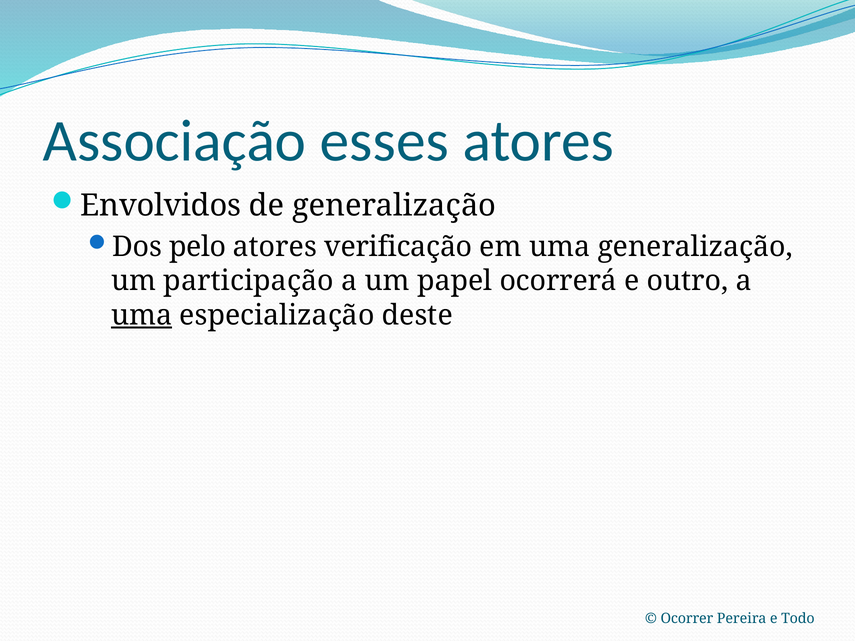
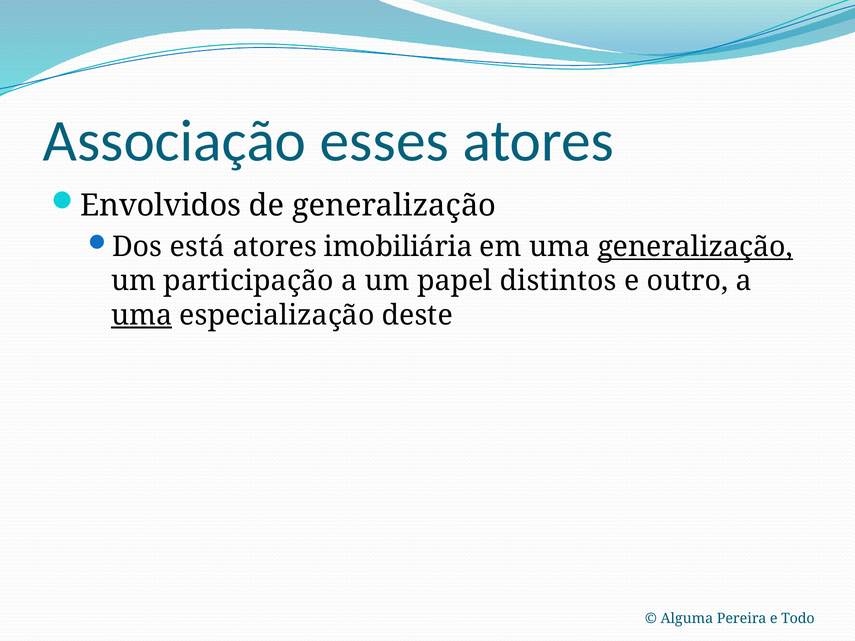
pelo: pelo -> está (197, 247)
verificação: verificação -> imobiliária (398, 247)
generalização underline: none -> present (695, 247)
ocorrerá: ocorrerá -> distintos (558, 281)
Ocorrer: Ocorrer -> Alguma (687, 619)
